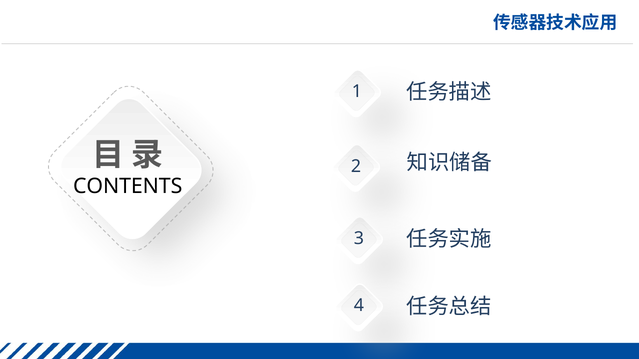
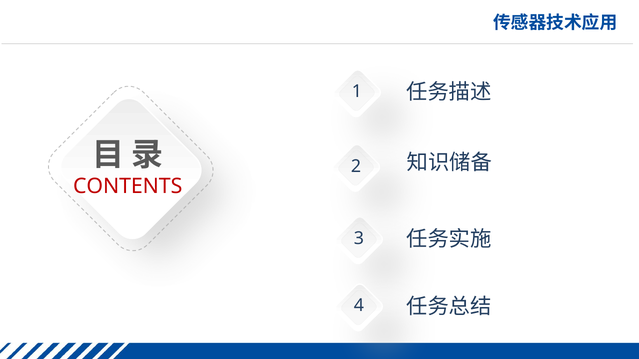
CONTENTS colour: black -> red (128, 187)
